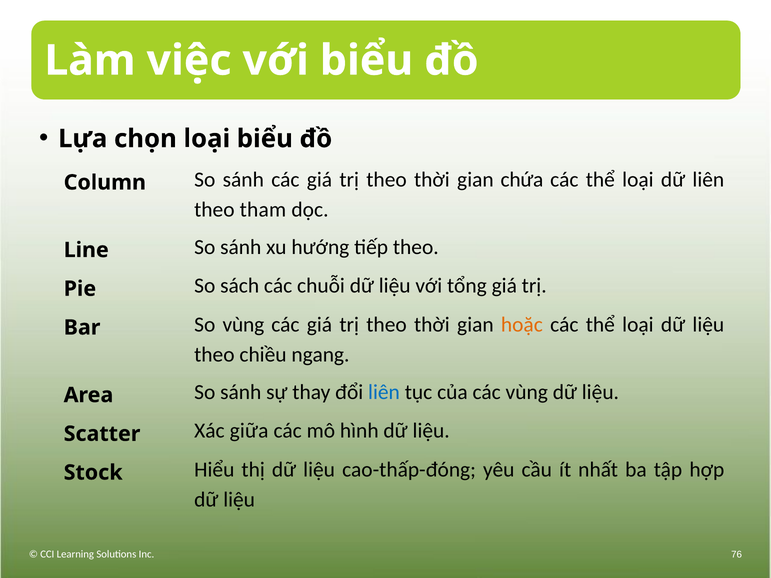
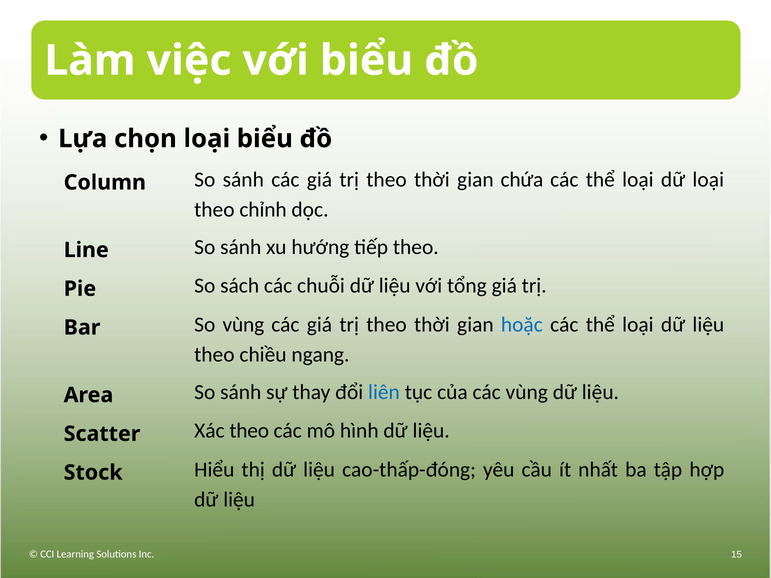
dữ liên: liên -> loại (708, 180)
tham: tham -> chỉnh (263, 210)
hoặc colour: orange -> blue (522, 325)
Xác giữa: giữa -> theo (249, 431)
76: 76 -> 15 (737, 555)
